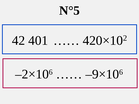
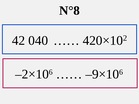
N°5: N°5 -> N°8 (69, 11)
401: 401 -> 040 (38, 41)
